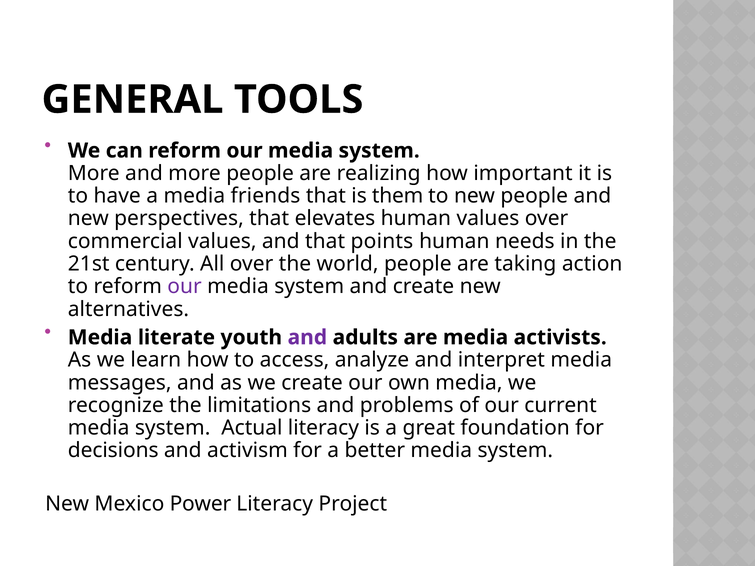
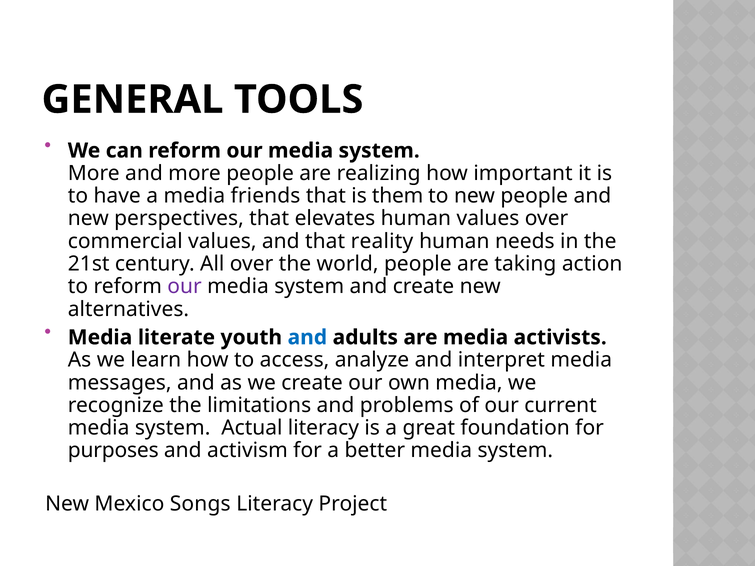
points: points -> reality (382, 241)
and colour: purple -> blue (307, 338)
decisions: decisions -> purposes (113, 451)
Power: Power -> Songs (200, 504)
